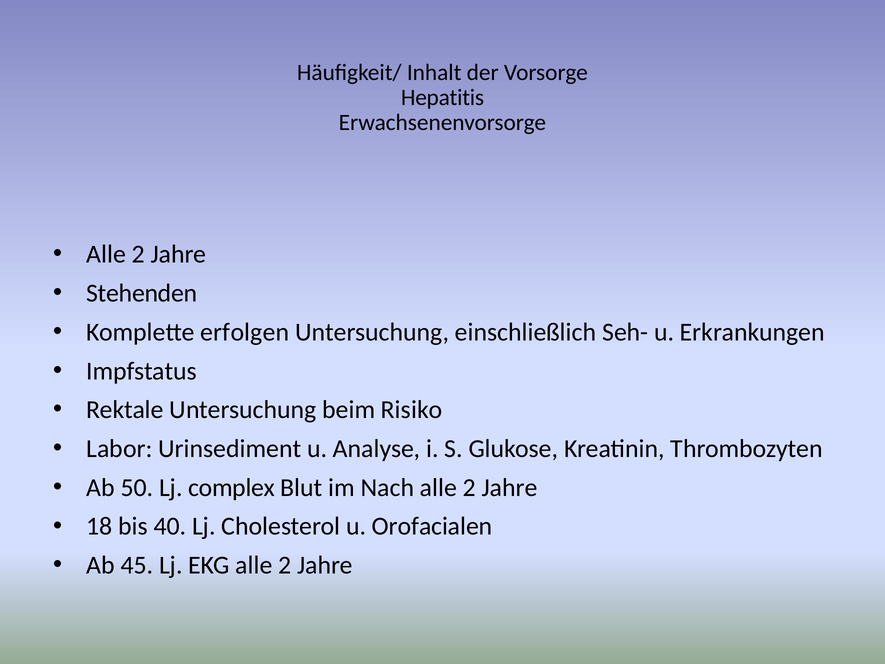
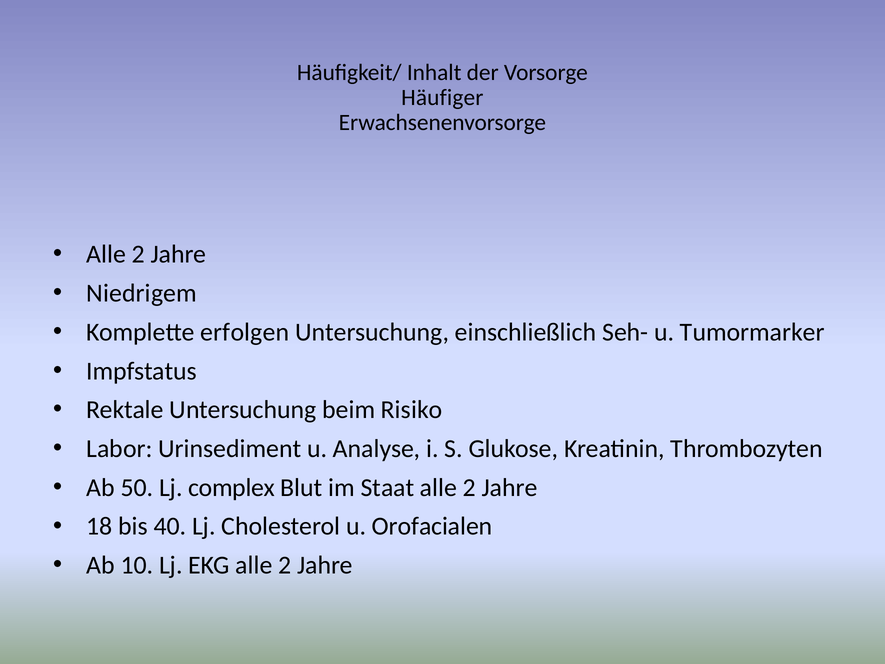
Hepatitis: Hepatitis -> Häufiger (442, 98)
Stehenden: Stehenden -> Niedrigem (142, 293)
Erkrankungen: Erkrankungen -> Tumormarker (752, 332)
Nach: Nach -> Staat (387, 487)
45: 45 -> 10 (137, 565)
